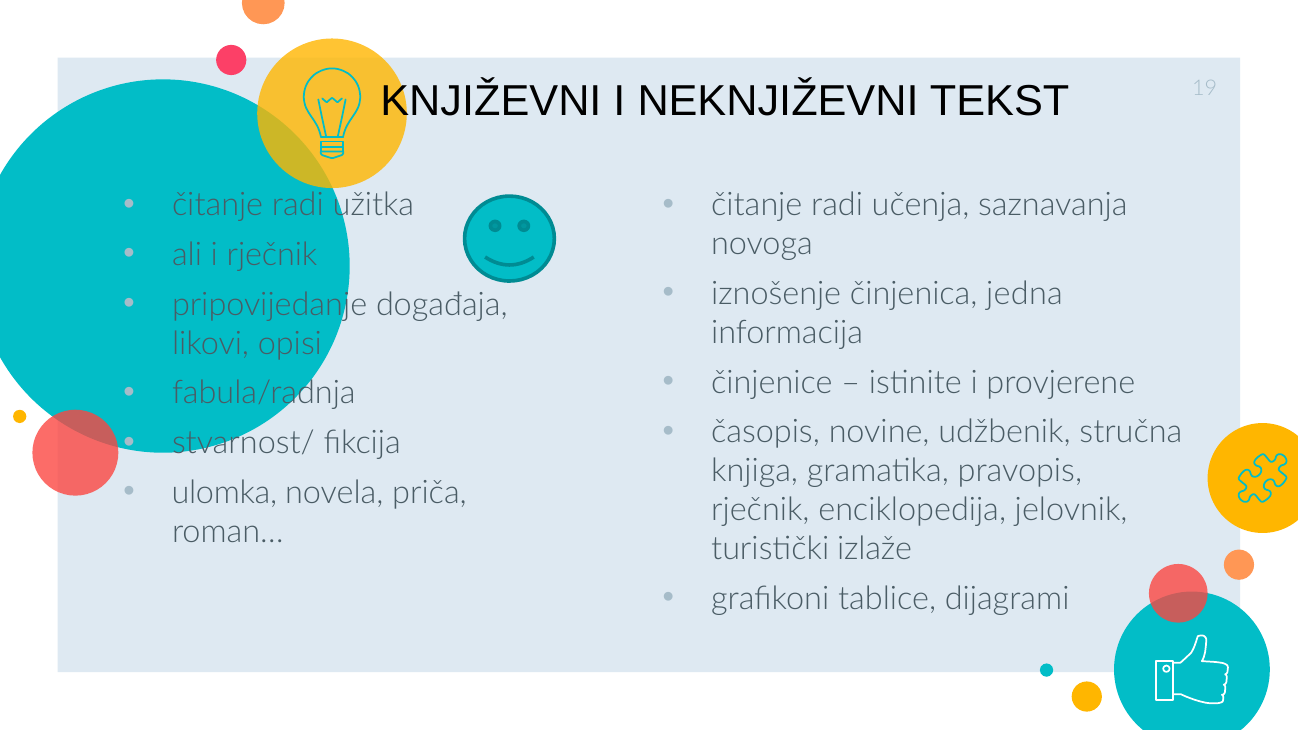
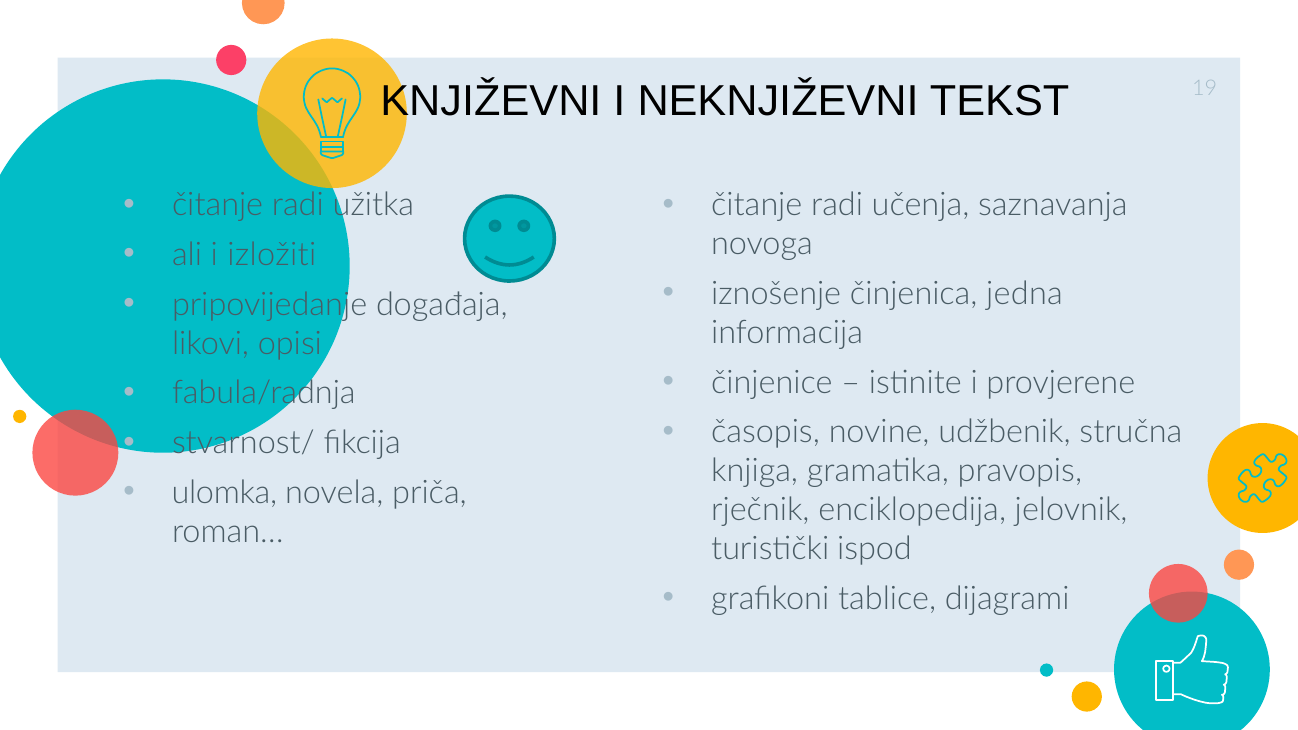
i rječnik: rječnik -> izložiti (272, 255)
izlaže: izlaže -> ispod (875, 549)
